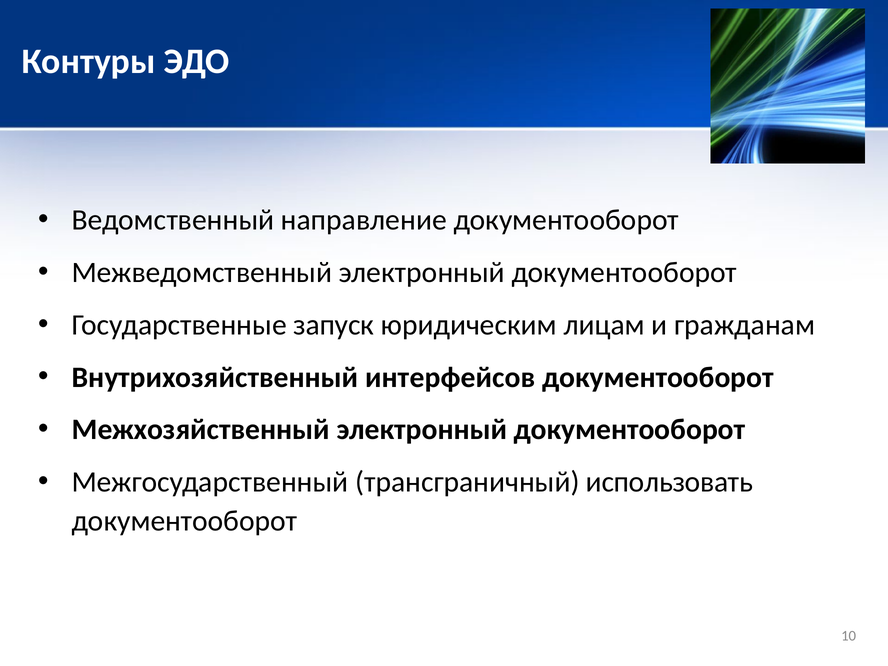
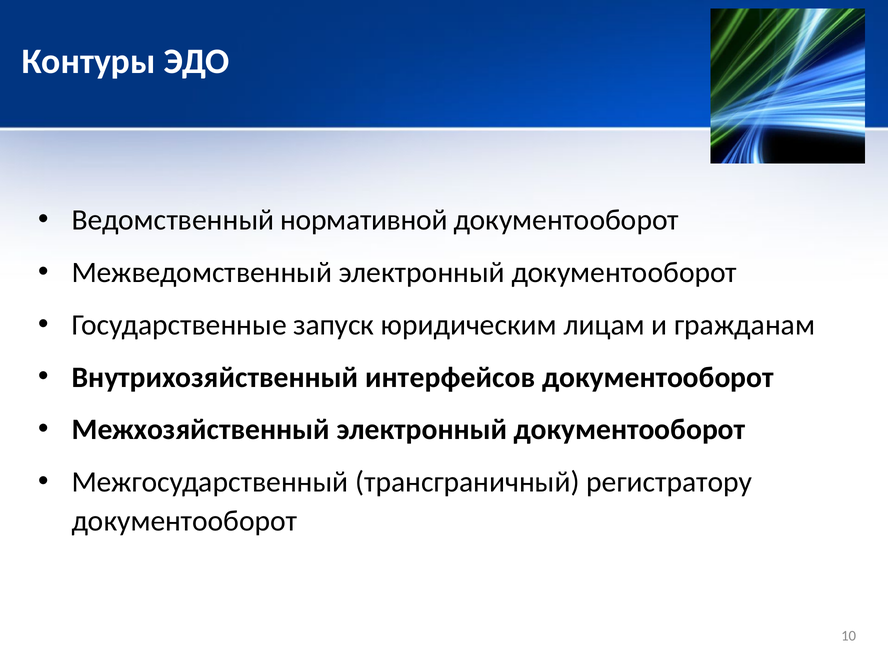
направление: направление -> нормативной (364, 220)
использовать: использовать -> регистратору (669, 482)
